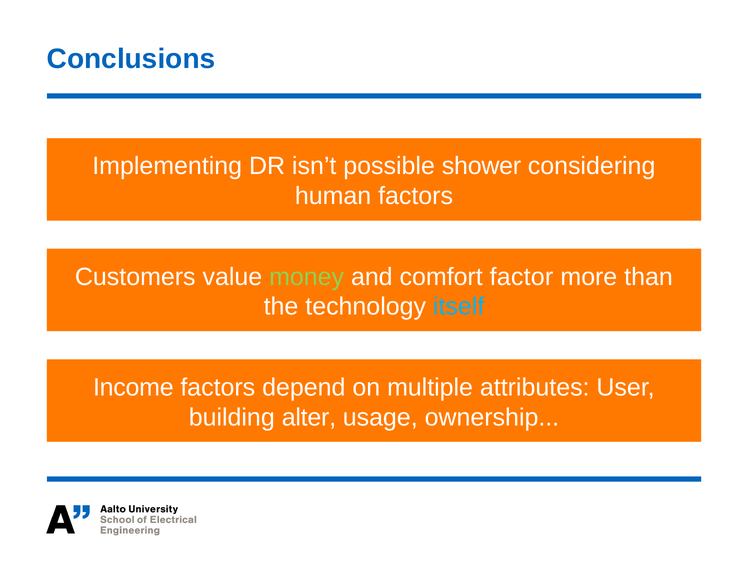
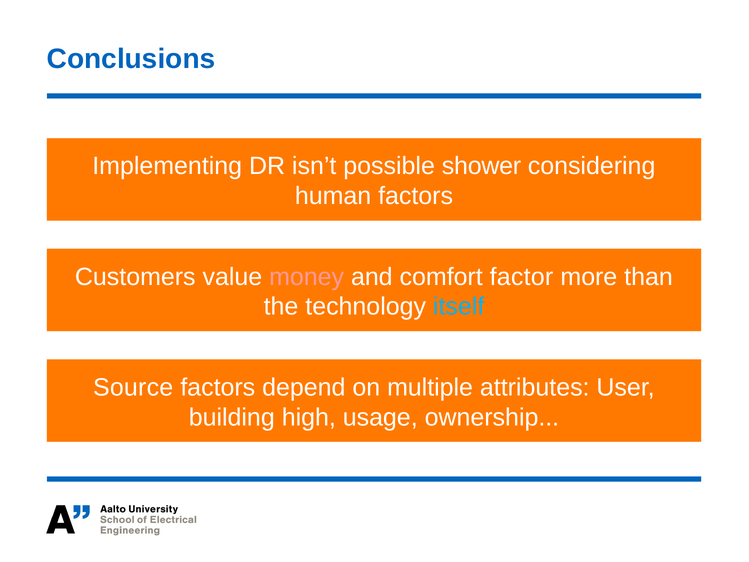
money colour: light green -> pink (307, 277)
Income: Income -> Source (133, 387)
alter: alter -> high (309, 417)
